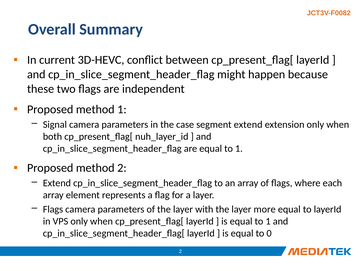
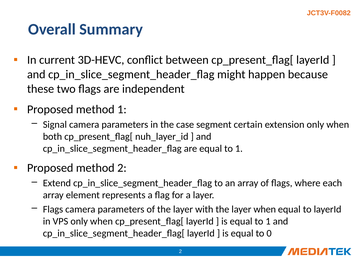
segment extend: extend -> certain (248, 124)
layer more: more -> when (265, 209)
